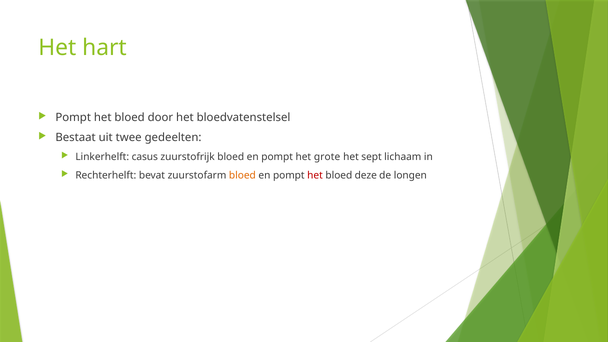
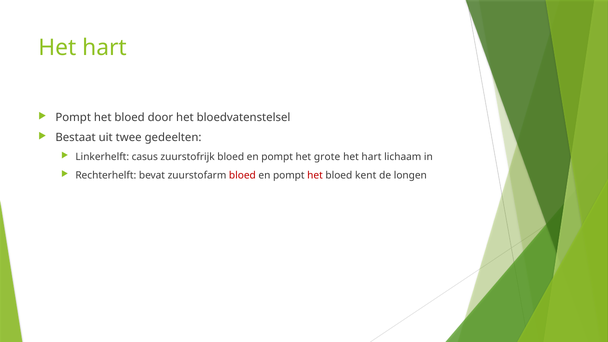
sept: sept -> hart (371, 157)
bloed colour: orange -> red (242, 175)
deze: deze -> kent (366, 175)
